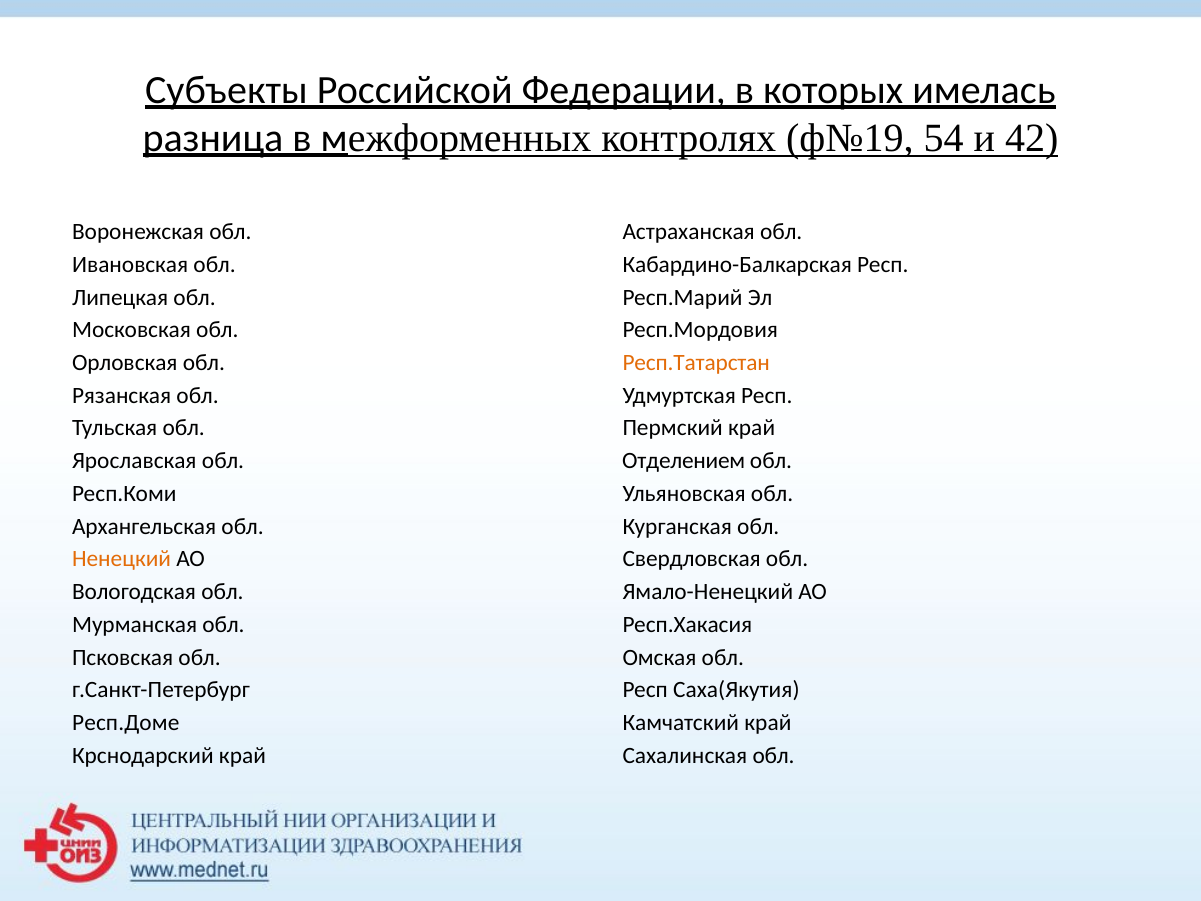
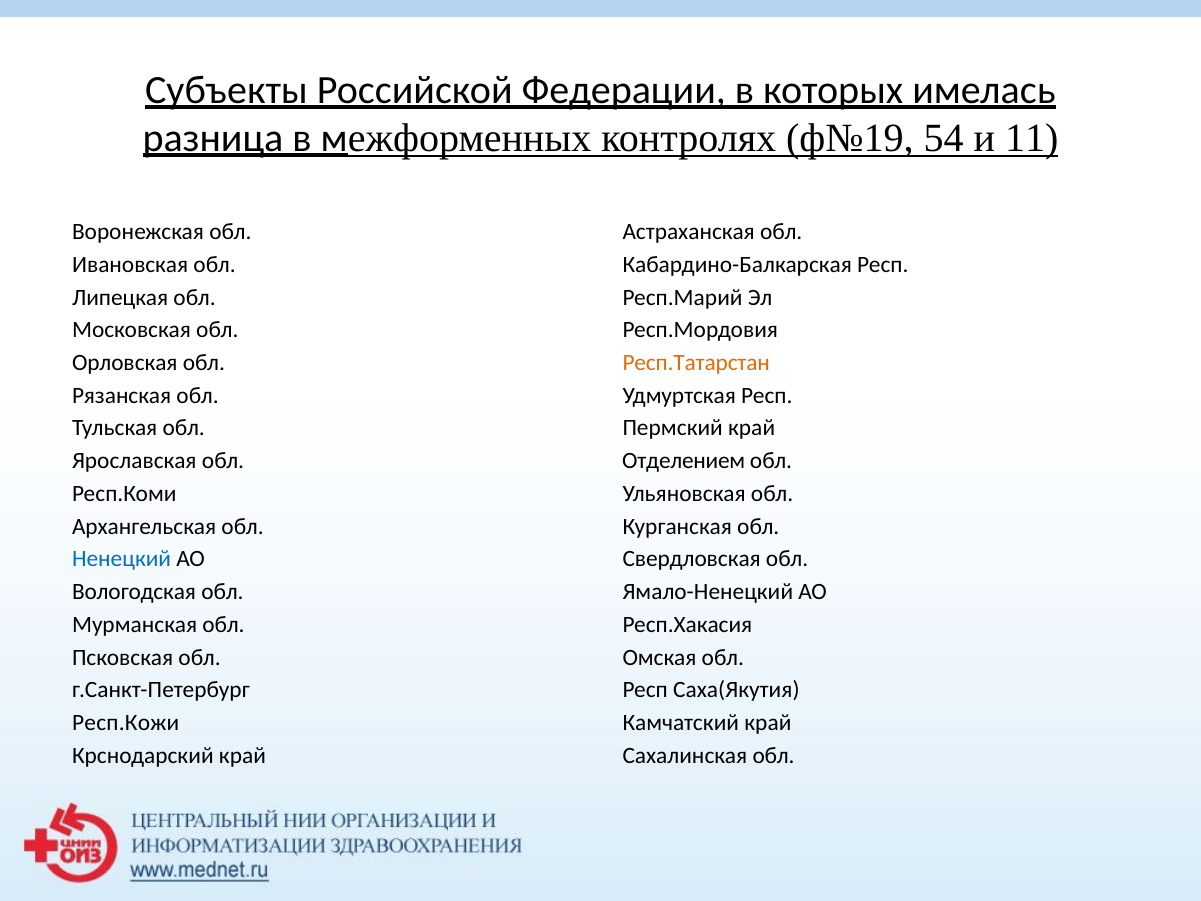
42: 42 -> 11 (1032, 138)
Ненецкий colour: orange -> blue (122, 559)
Респ.Доме: Респ.Доме -> Респ.Кожи (126, 723)
